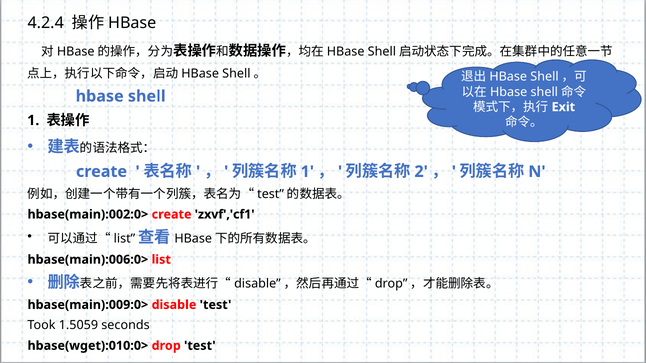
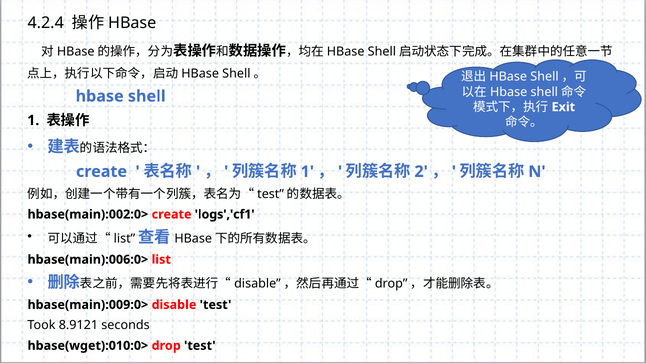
zxvf','cf1: zxvf','cf1 -> logs','cf1 (225, 215)
1.5059: 1.5059 -> 8.9121 (78, 326)
